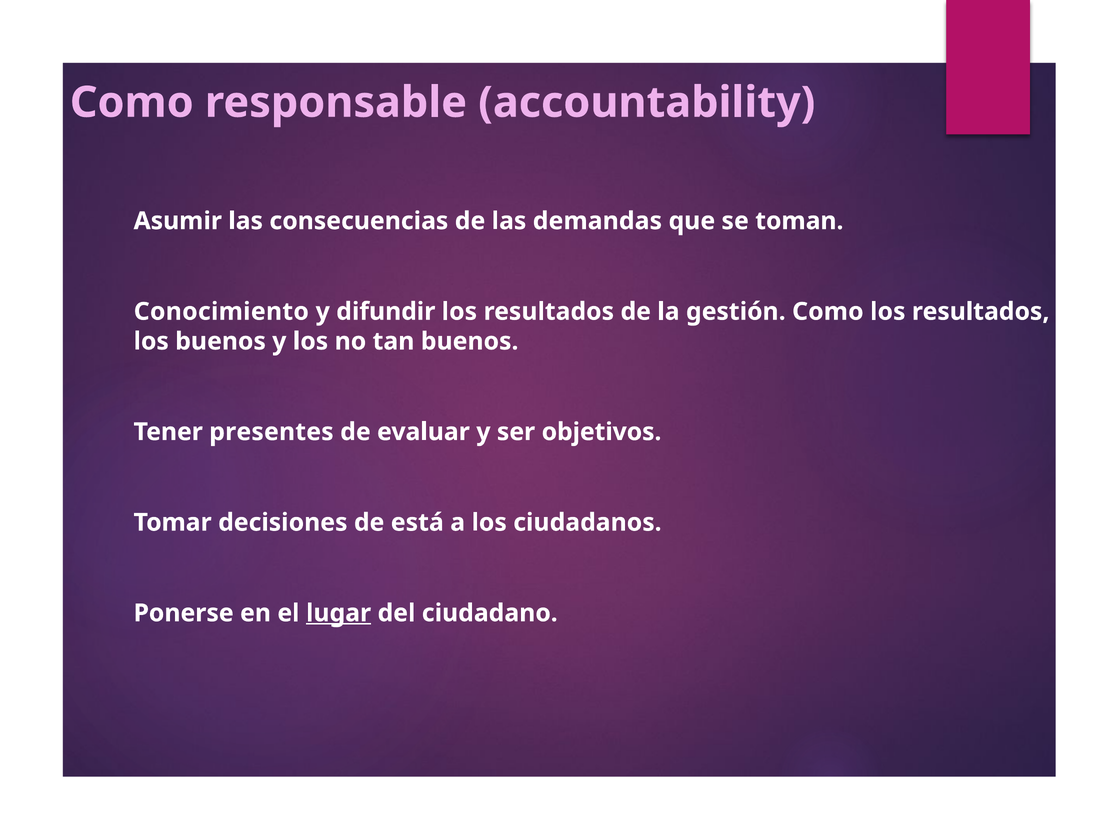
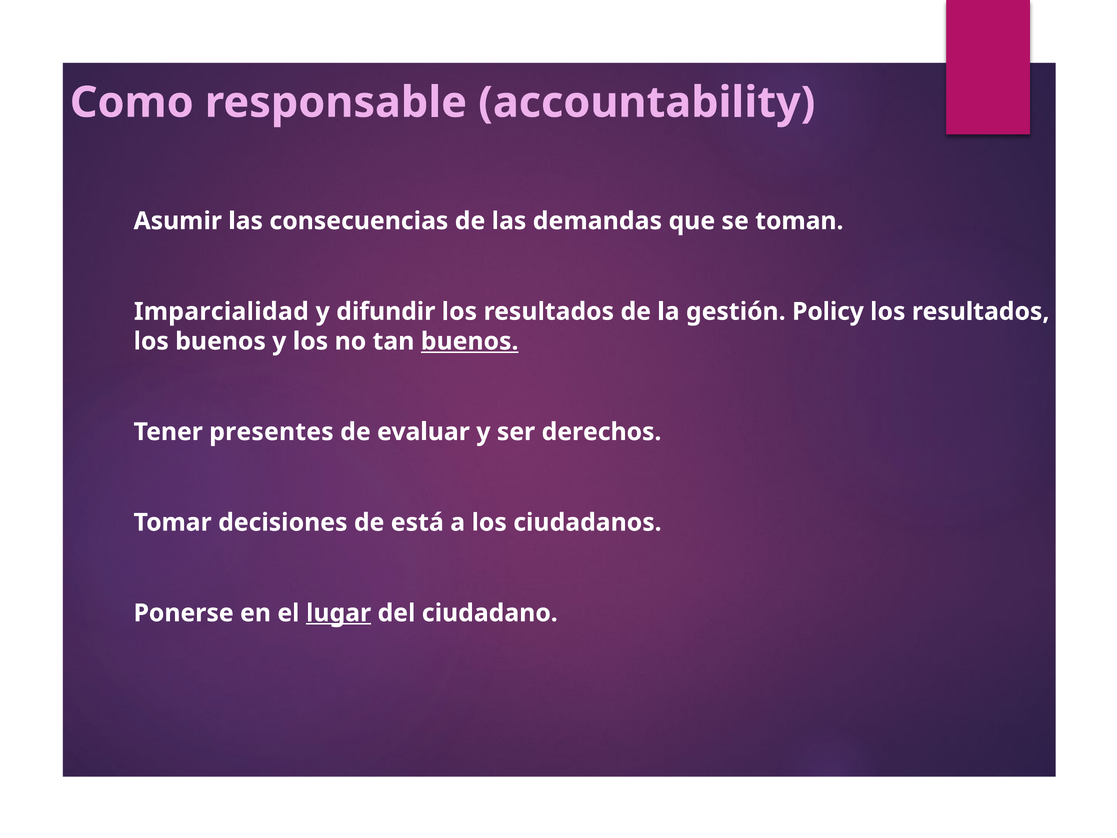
Conocimiento: Conocimiento -> Imparcialidad (221, 311)
gestión Como: Como -> Policy (828, 311)
buenos underline: none -> present (470, 341)
objetivos: objetivos -> derechos (602, 432)
